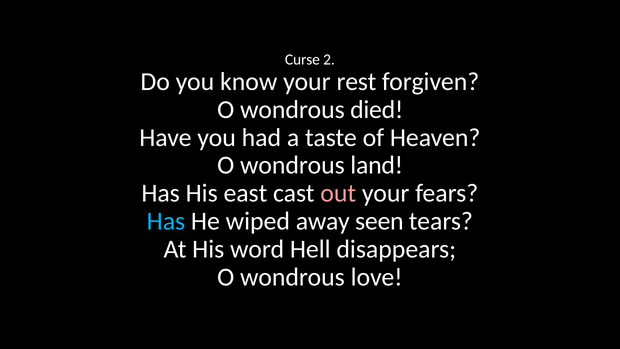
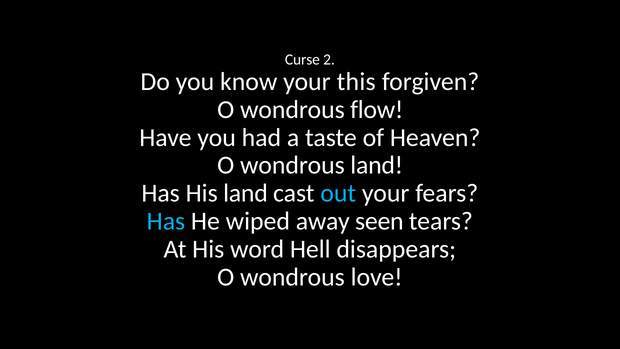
rest: rest -> this (356, 82)
died: died -> flow (377, 110)
His east: east -> land (246, 193)
out colour: pink -> light blue (338, 193)
